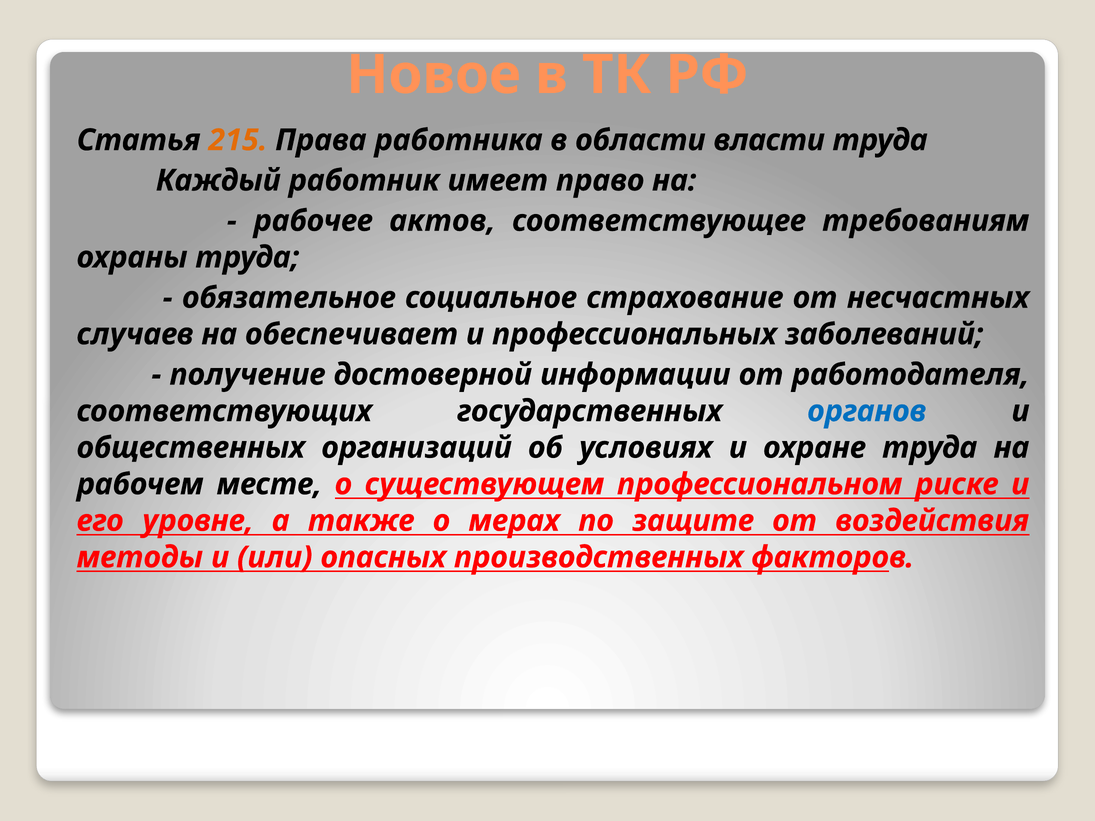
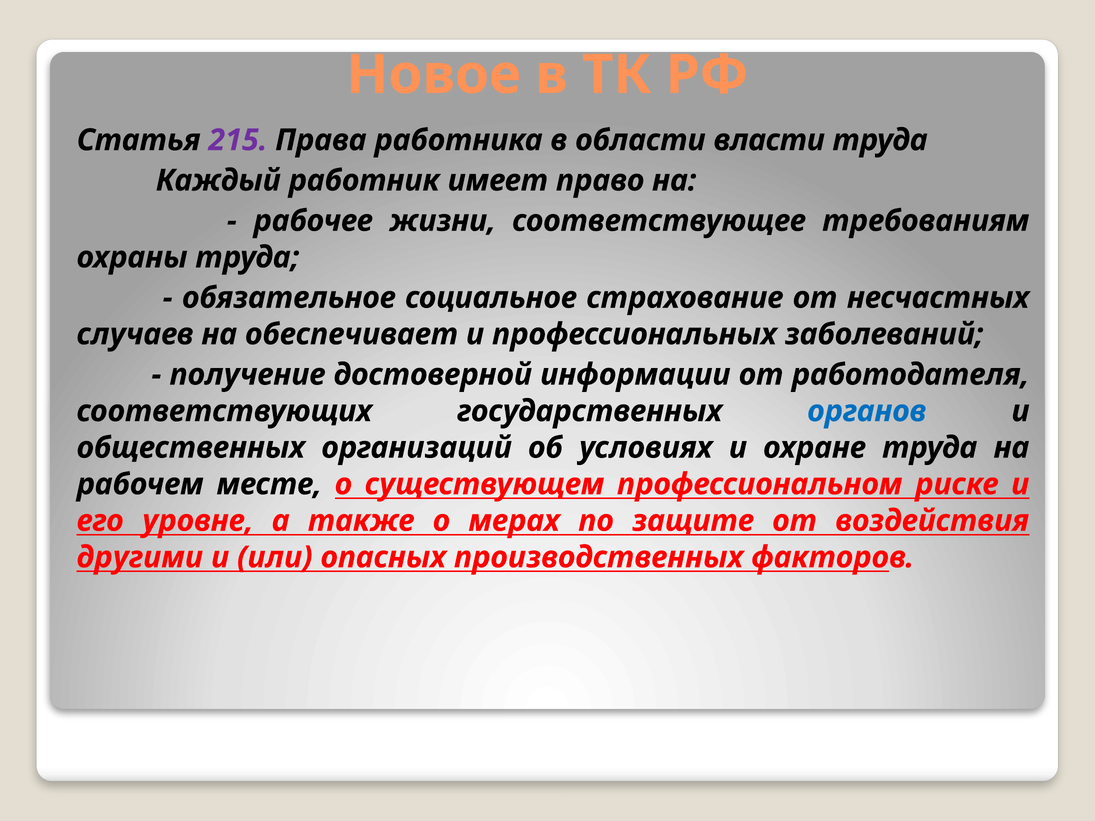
215 colour: orange -> purple (238, 140)
актов: актов -> жизни (443, 221)
методы: методы -> другими (140, 558)
